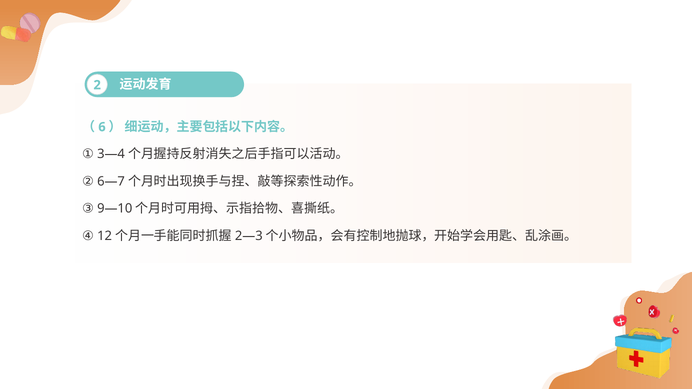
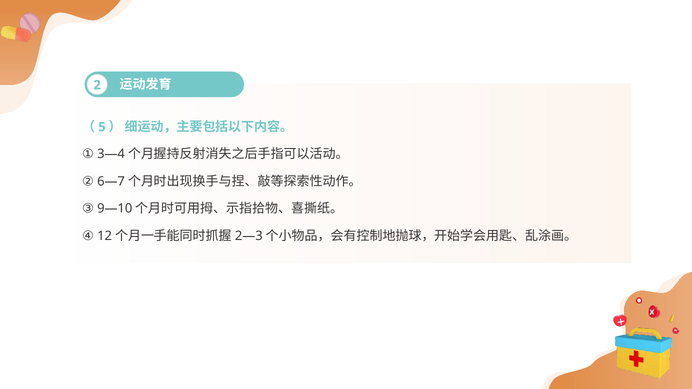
6: 6 -> 5 (102, 127)
